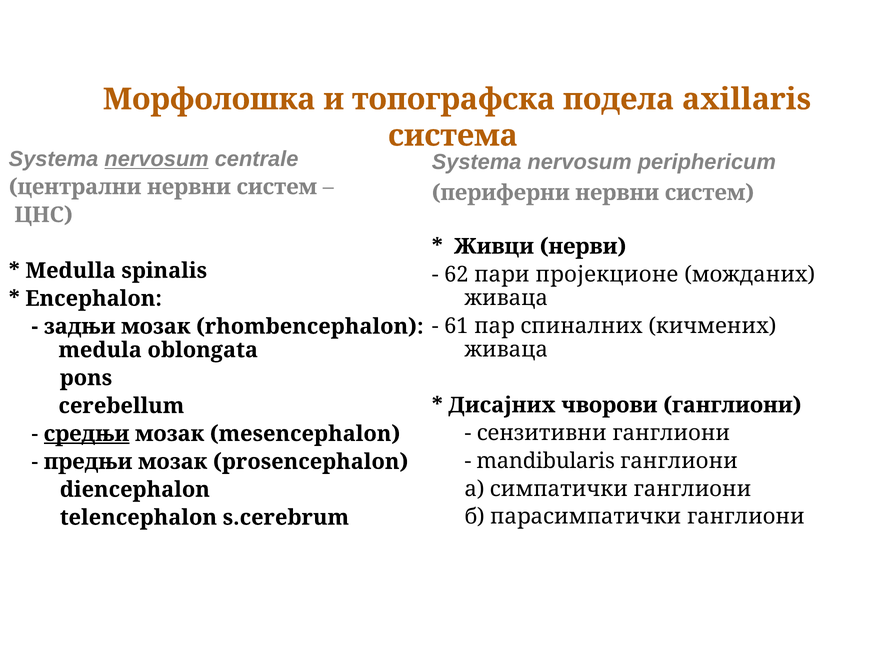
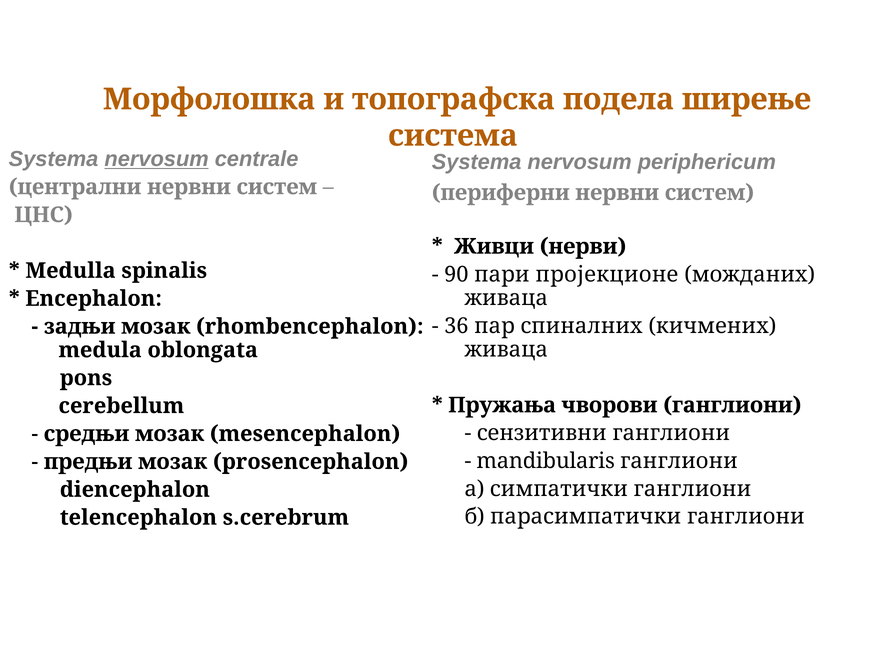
axillaris: axillaris -> ширење (747, 99)
62: 62 -> 90 (456, 275)
61: 61 -> 36 (456, 326)
Дисајних: Дисајних -> Пружања (502, 406)
средњи underline: present -> none (87, 434)
